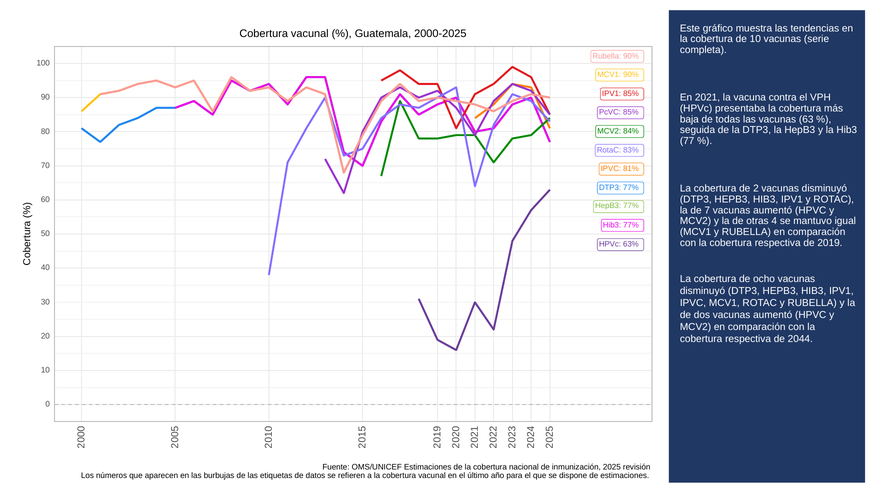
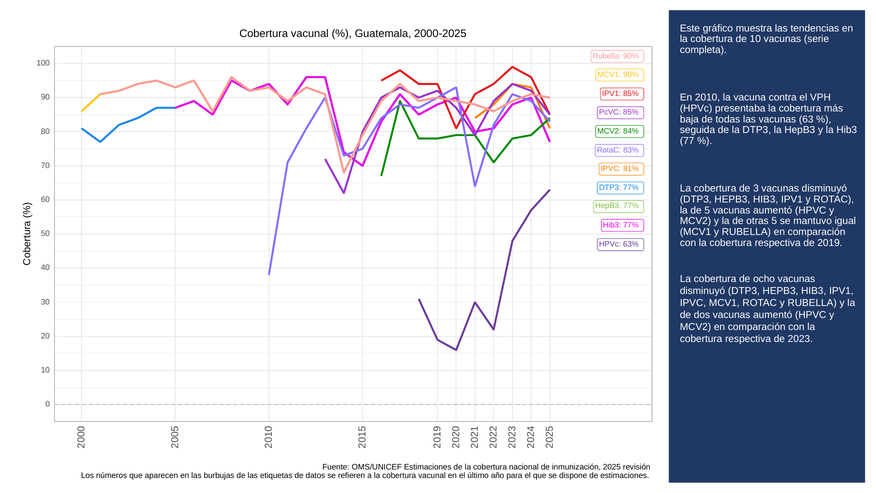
2021: 2021 -> 2010 (708, 98)
de 2: 2 -> 3 (756, 188)
de 7: 7 -> 5 (707, 210)
otras 4: 4 -> 5 (774, 221)
2044: 2044 -> 2023 (800, 339)
